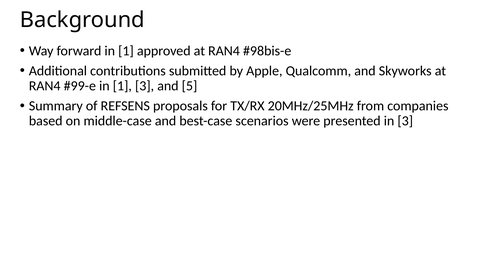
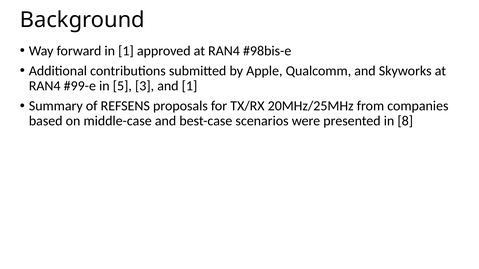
1: 1 -> 5 (122, 86)
and 5: 5 -> 1 (190, 86)
in 3: 3 -> 8 (405, 121)
